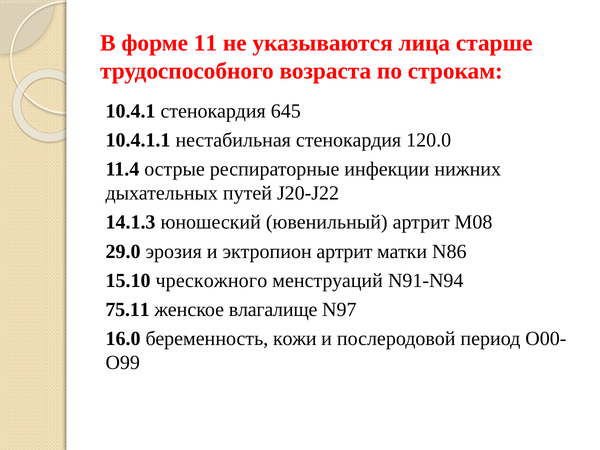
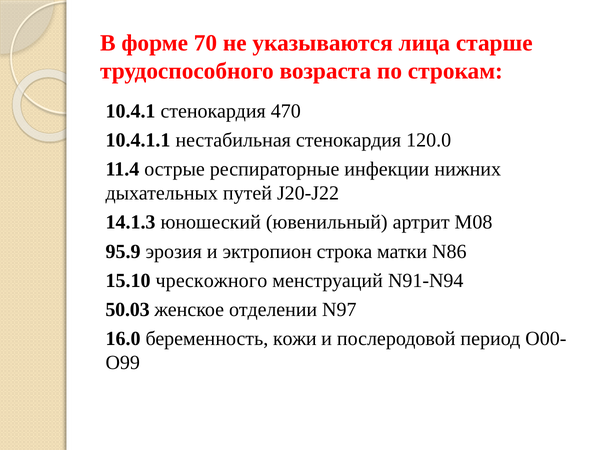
11: 11 -> 70 (205, 43)
645: 645 -> 470 (286, 111)
29.0: 29.0 -> 95.9 (123, 251)
эктропион артрит: артрит -> строка (344, 251)
75.11: 75.11 -> 50.03 (128, 309)
влагалище: влагалище -> отделении (273, 309)
